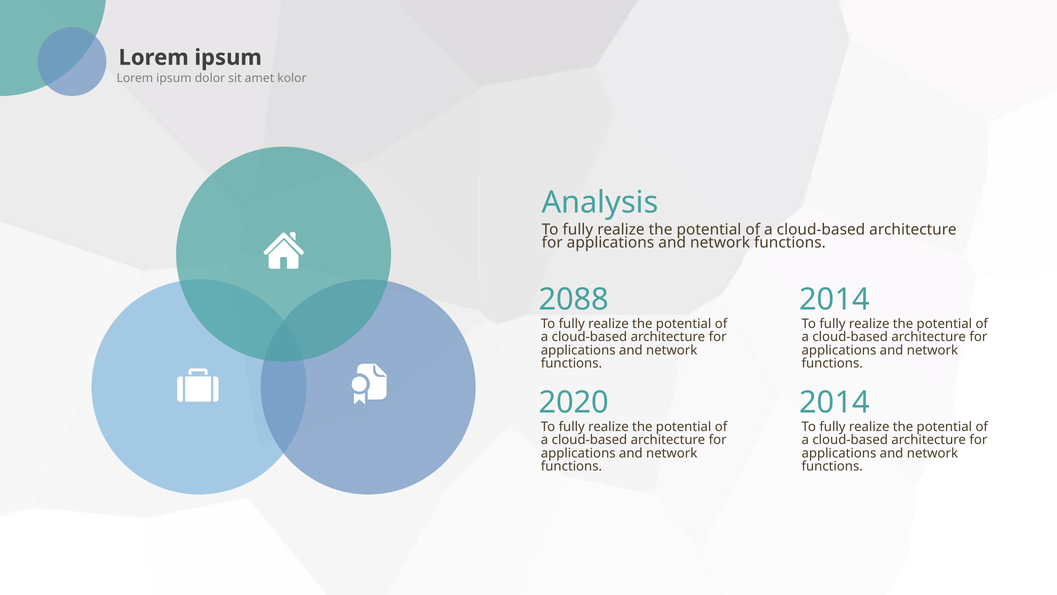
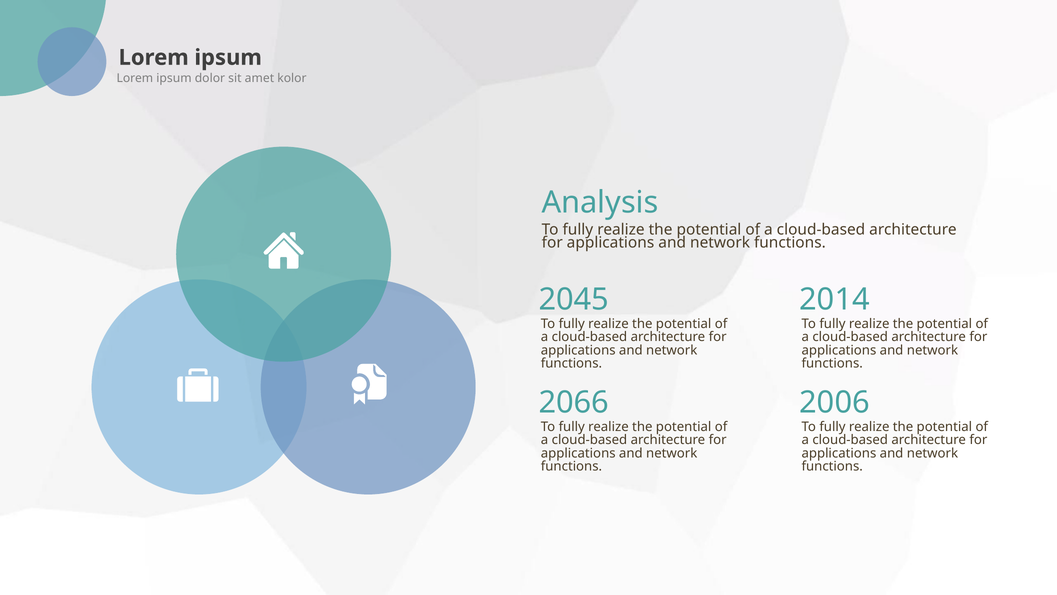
2088: 2088 -> 2045 (574, 299)
2020: 2020 -> 2066 (574, 402)
2014: 2014 -> 2006 (835, 402)
